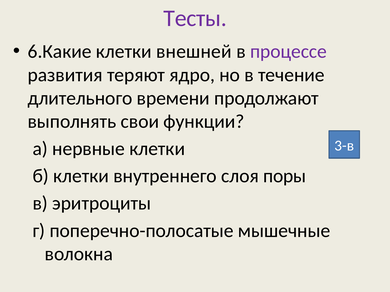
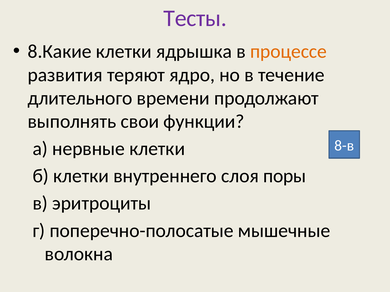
6.Какие: 6.Какие -> 8.Какие (60, 52)
внешней: внешней -> ядрышка (194, 52)
процессе colour: purple -> orange (288, 52)
3-в: 3-в -> 8-в (344, 146)
